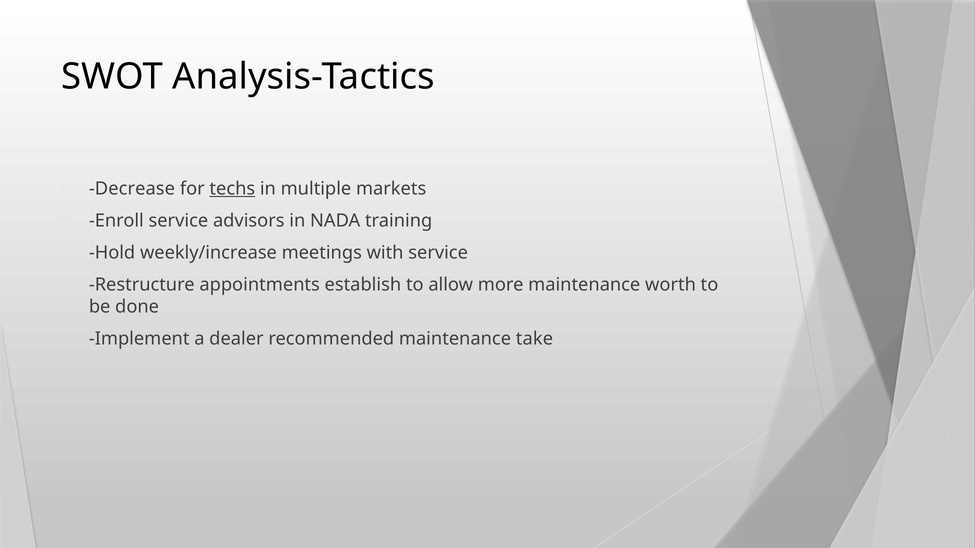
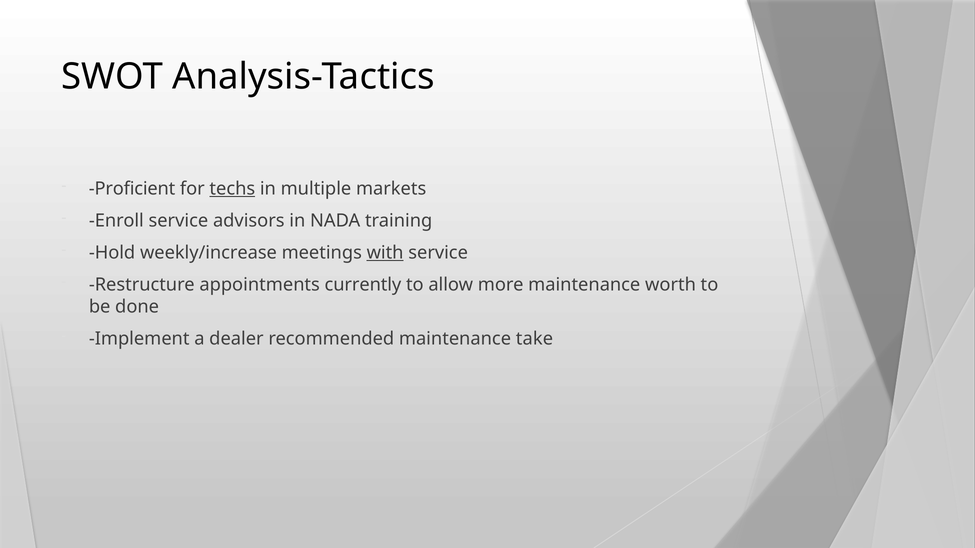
Decrease: Decrease -> Proficient (132, 189)
with underline: none -> present (385, 253)
establish: establish -> currently (363, 285)
